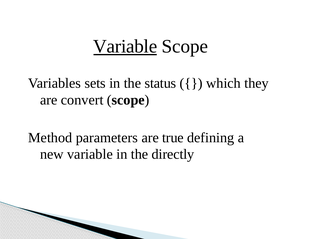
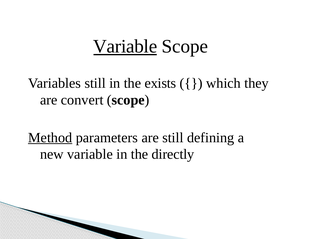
Variables sets: sets -> still (95, 83)
status: status -> exists (160, 83)
Method underline: none -> present (50, 138)
are true: true -> still (173, 138)
